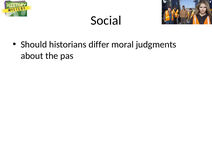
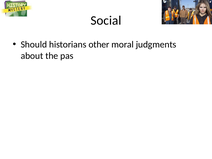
differ: differ -> other (99, 44)
